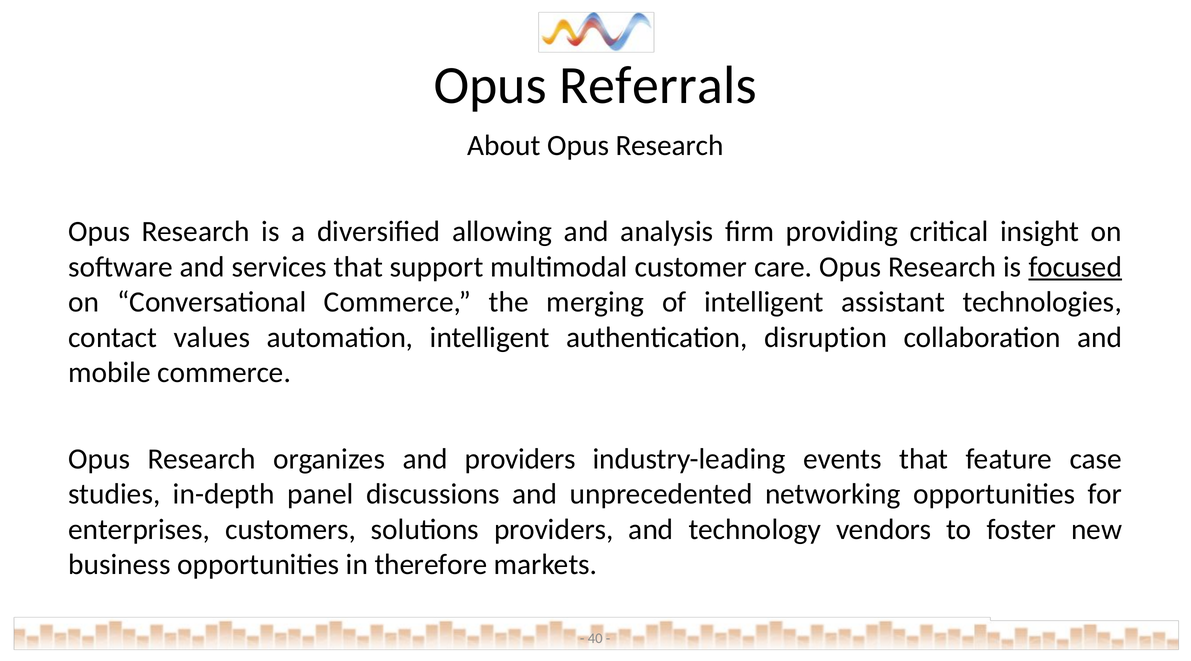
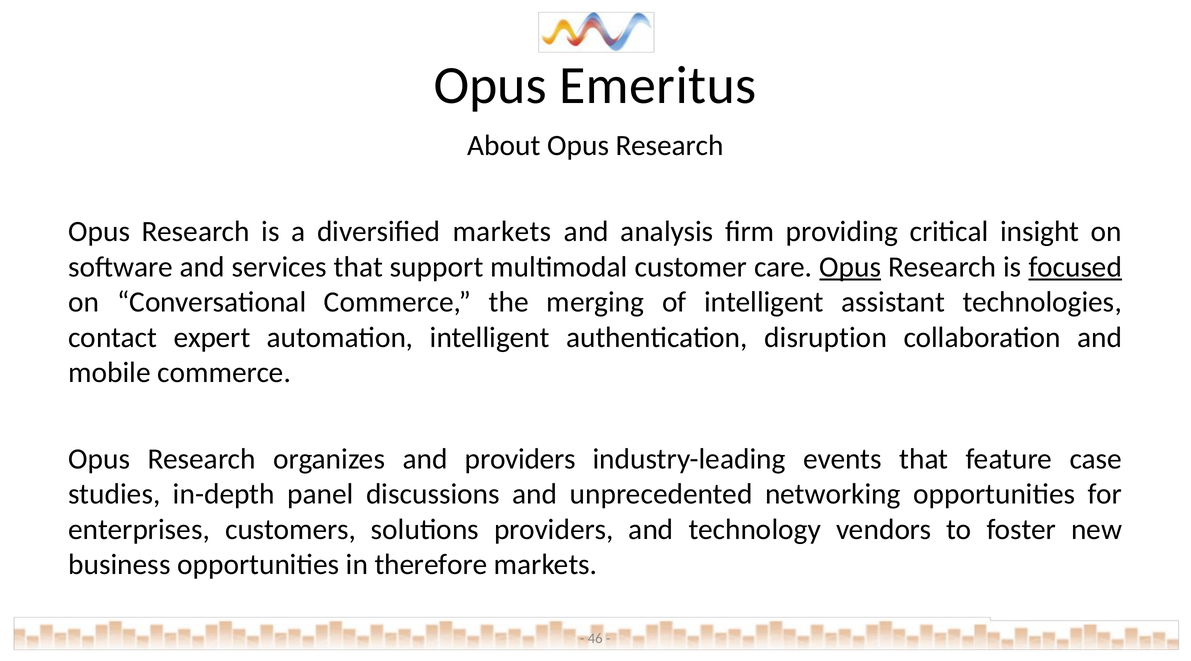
Referrals: Referrals -> Emeritus (658, 85)
diversified allowing: allowing -> markets (502, 232)
Opus underline: none -> present (850, 267)
values: values -> expert (212, 338)
40: 40 -> 46 (595, 639)
